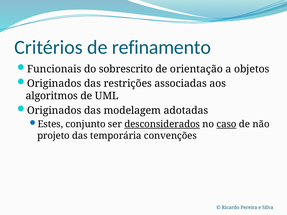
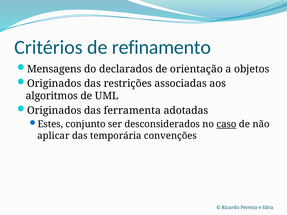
Funcionais: Funcionais -> Mensagens (54, 69)
sobrescrito: sobrescrito -> declarados (126, 69)
modelagem: modelagem -> ferramenta (132, 111)
desconsiderados underline: present -> none (162, 124)
projeto: projeto -> aplicar (53, 136)
